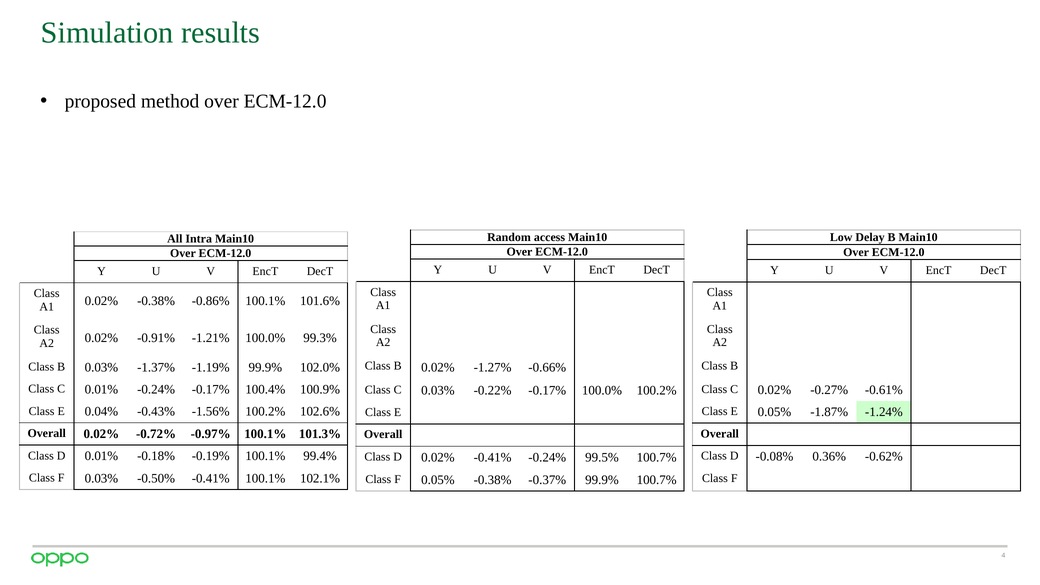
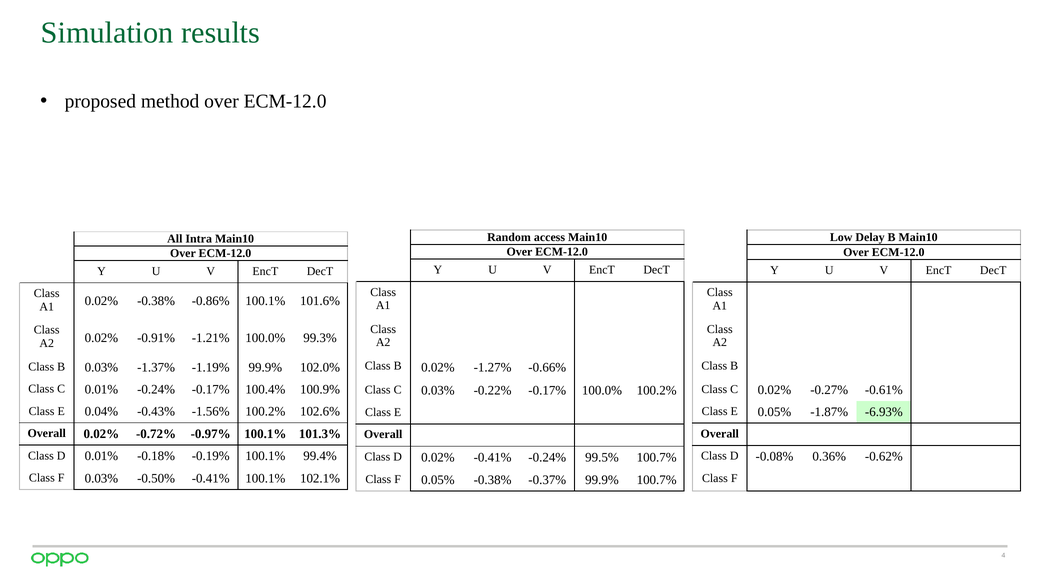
-1.24%: -1.24% -> -6.93% (884, 412)
